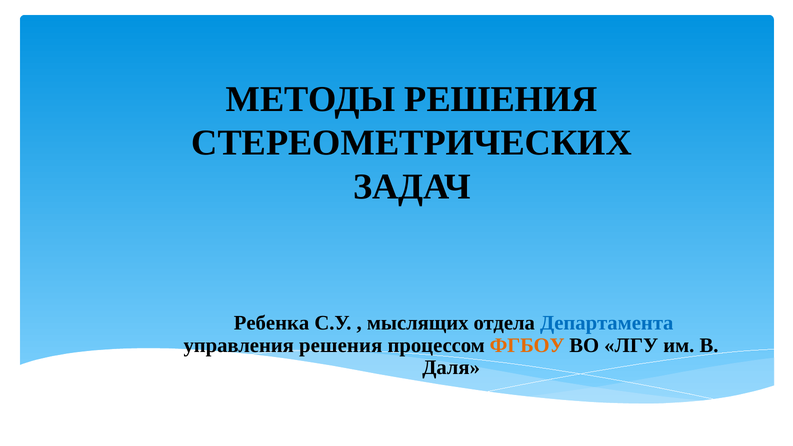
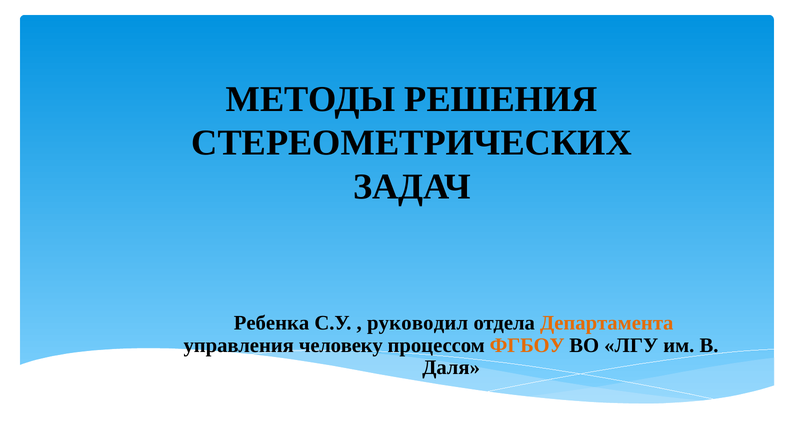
мыслящих: мыслящих -> руководил (418, 323)
Департамента colour: blue -> orange (607, 323)
управления решения: решения -> человеку (341, 345)
